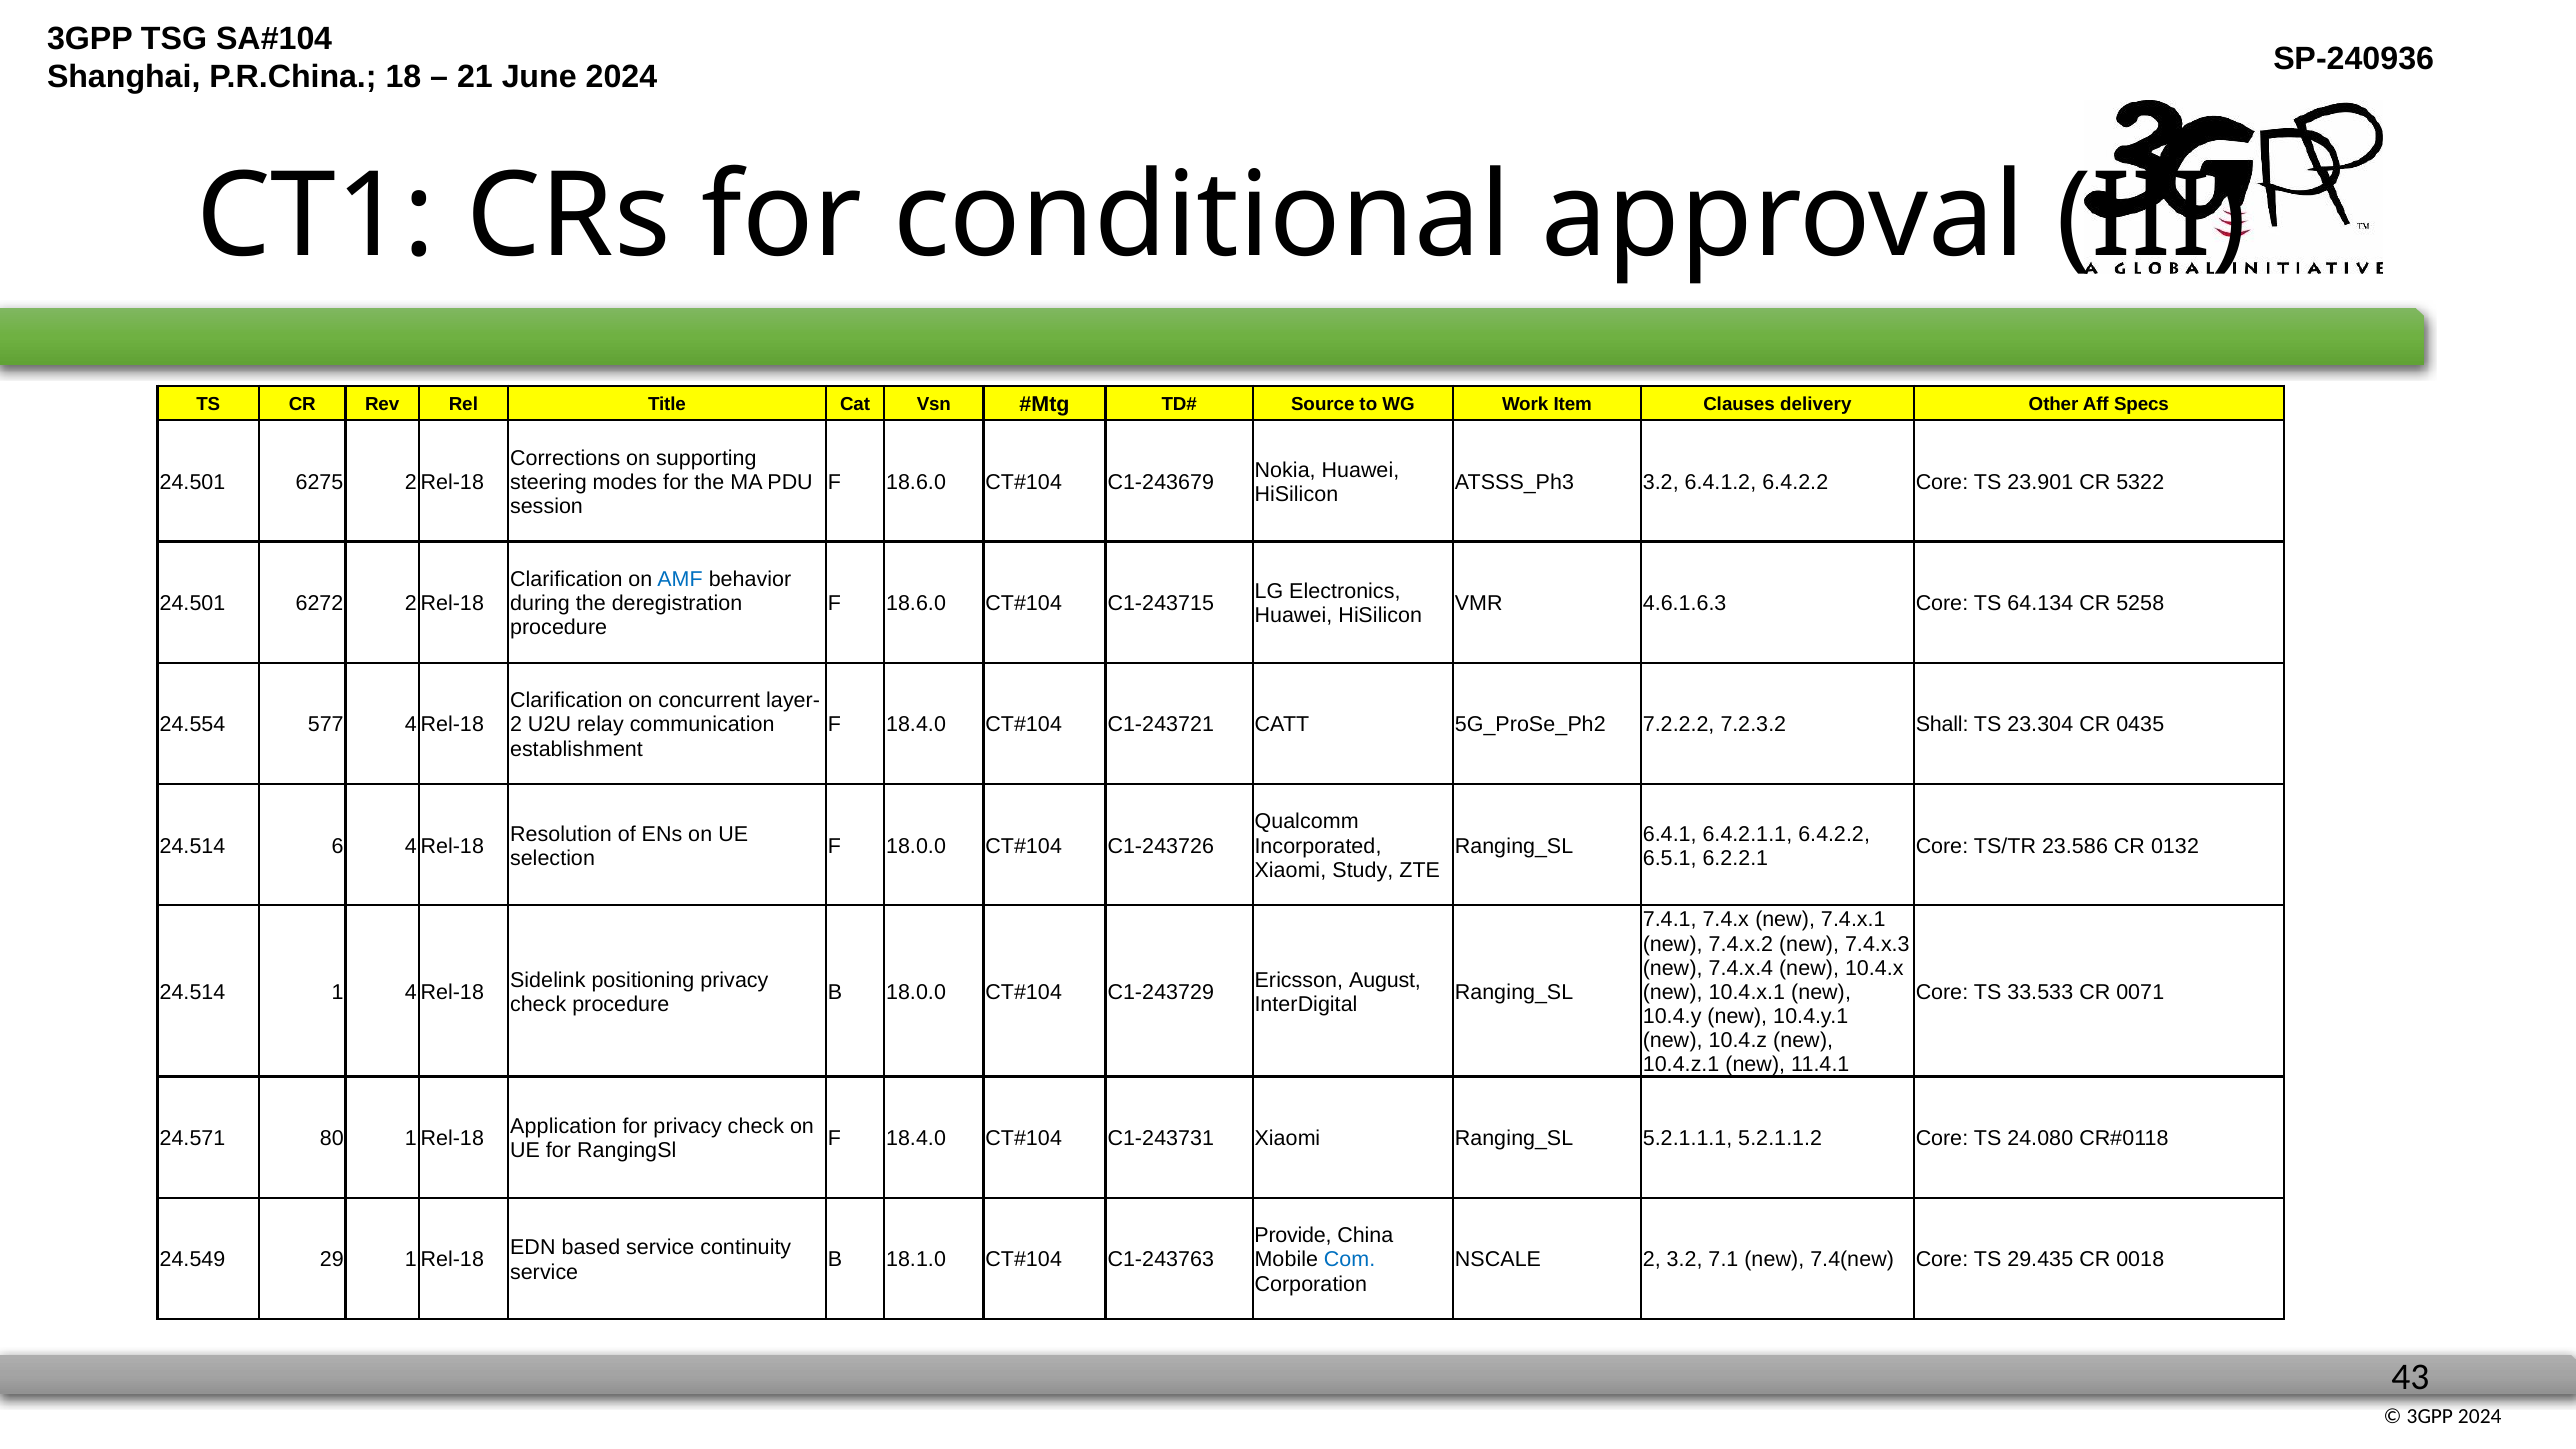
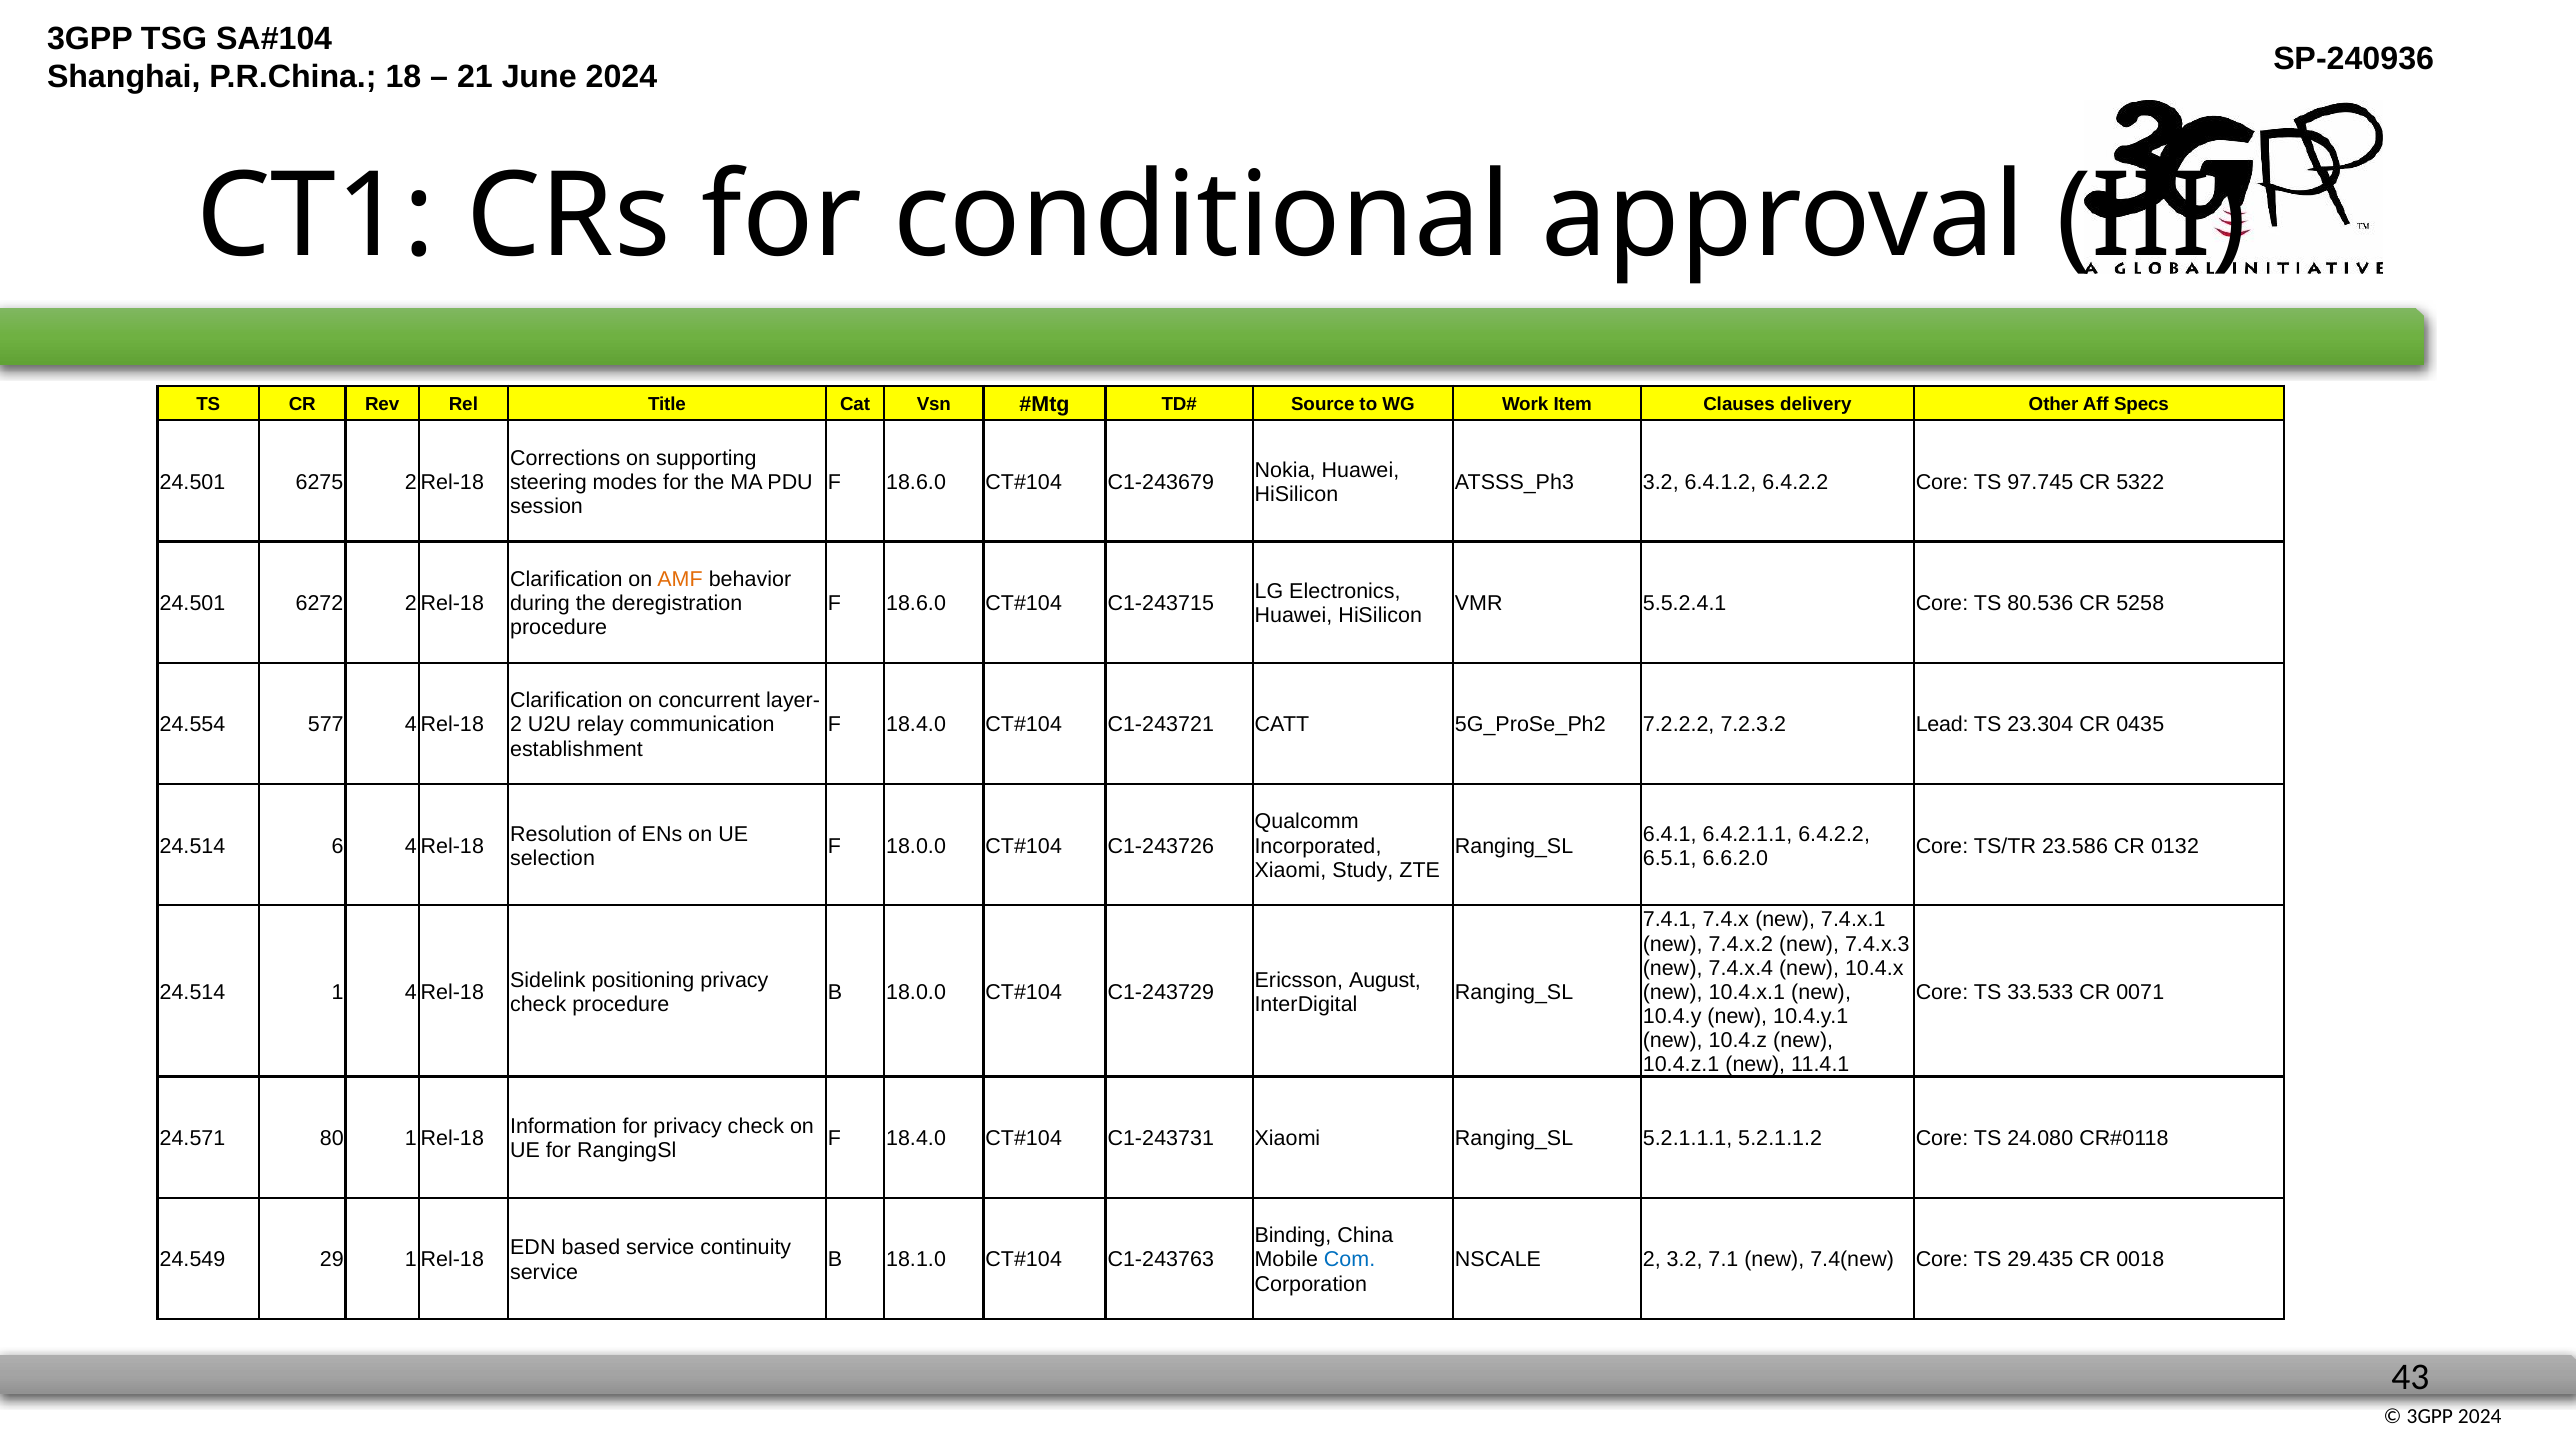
23.901: 23.901 -> 97.745 (2040, 482)
AMF colour: blue -> orange (680, 579)
4.6.1.6.3: 4.6.1.6.3 -> 5.5.2.4.1 (1685, 604)
64.134: 64.134 -> 80.536 (2040, 604)
Shall: Shall -> Lead (1942, 725)
6.2.2.1: 6.2.2.1 -> 6.6.2.0 (1735, 858)
Application: Application -> Information (563, 1127)
Provide: Provide -> Binding (1293, 1236)
